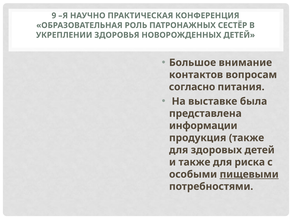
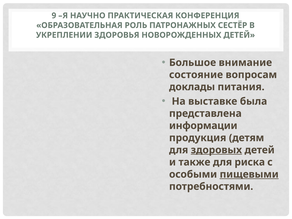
контактов: контактов -> состояние (196, 75)
согласно: согласно -> доклады (192, 87)
продукция также: также -> детям (247, 138)
здоровых underline: none -> present (216, 150)
